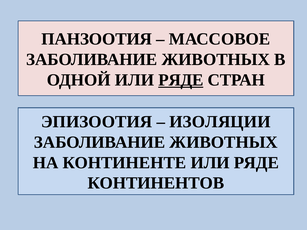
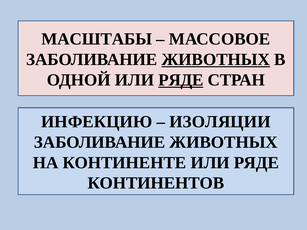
ПАНЗООТИЯ: ПАНЗООТИЯ -> МАСШТАБЫ (97, 39)
ЖИВОТНЫХ underline: none -> present (216, 60)
ЭПИЗООТИЯ: ЭПИЗООТИЯ -> ИНФЕКЦИЮ (97, 122)
